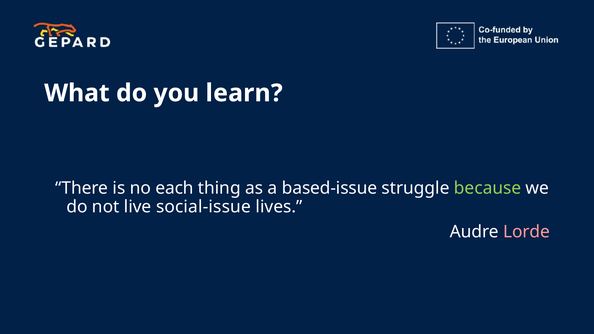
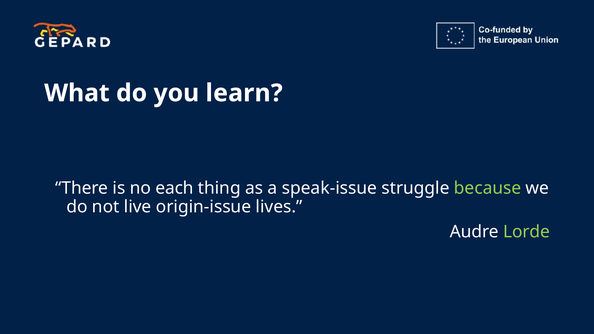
based-issue: based-issue -> speak-issue (329, 188)
social-issue: social-issue -> origin-issue (204, 207)
Lorde colour: pink -> light green (526, 232)
